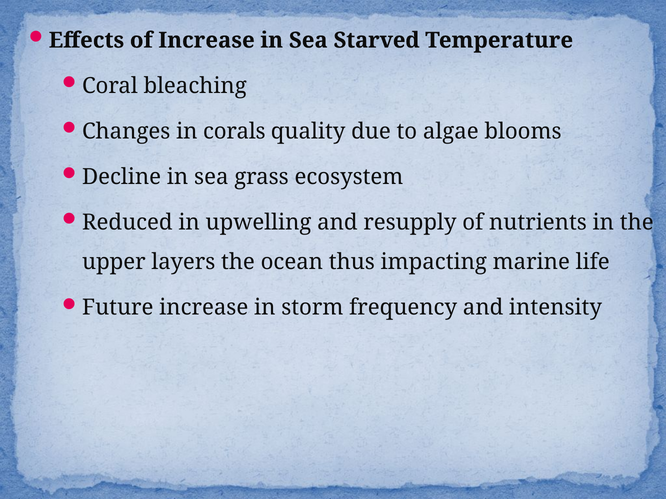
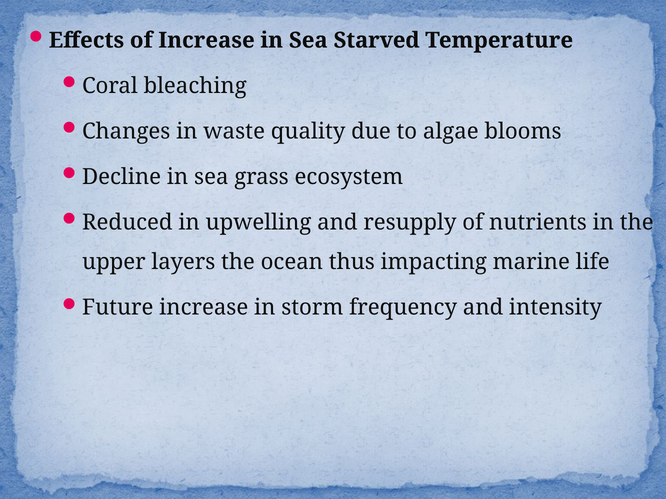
corals: corals -> waste (234, 131)
